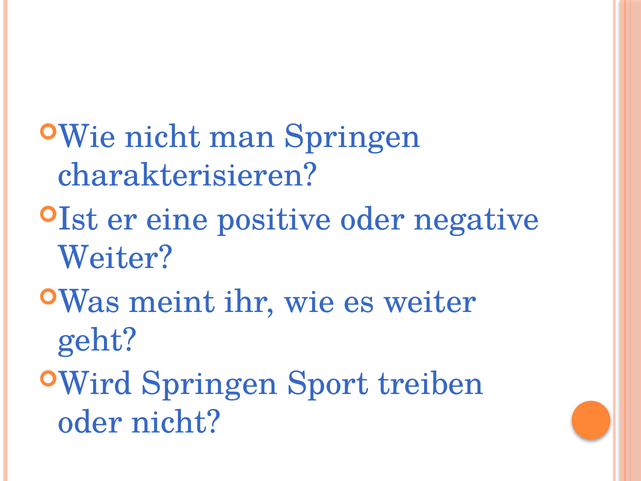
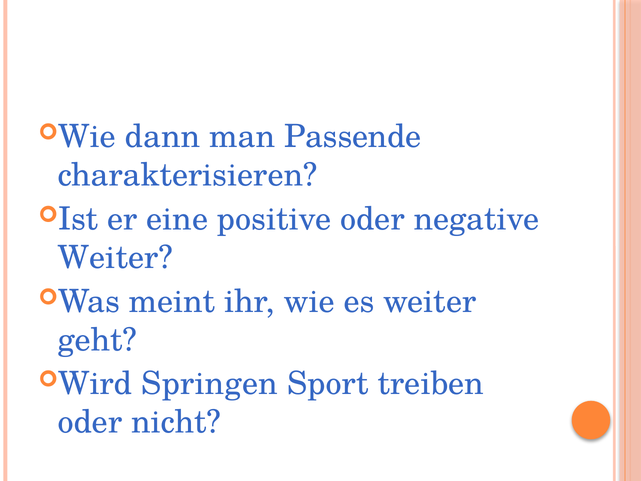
nicht: nicht -> dann (163, 137)
man Springen: Springen -> Passende (353, 137)
